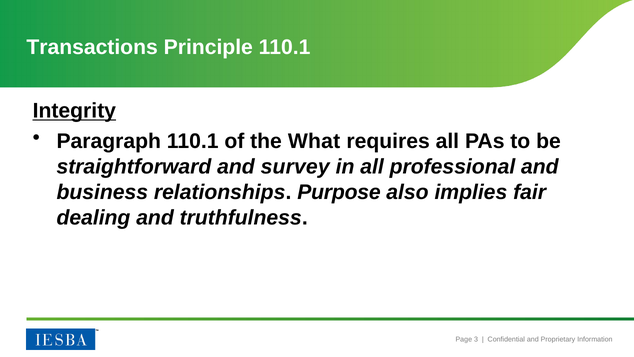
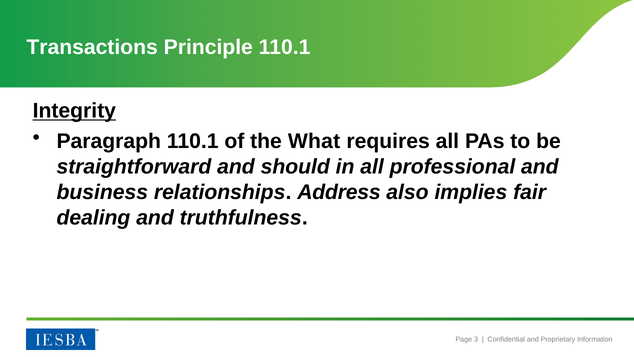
survey: survey -> should (295, 167)
Purpose: Purpose -> Address (339, 192)
